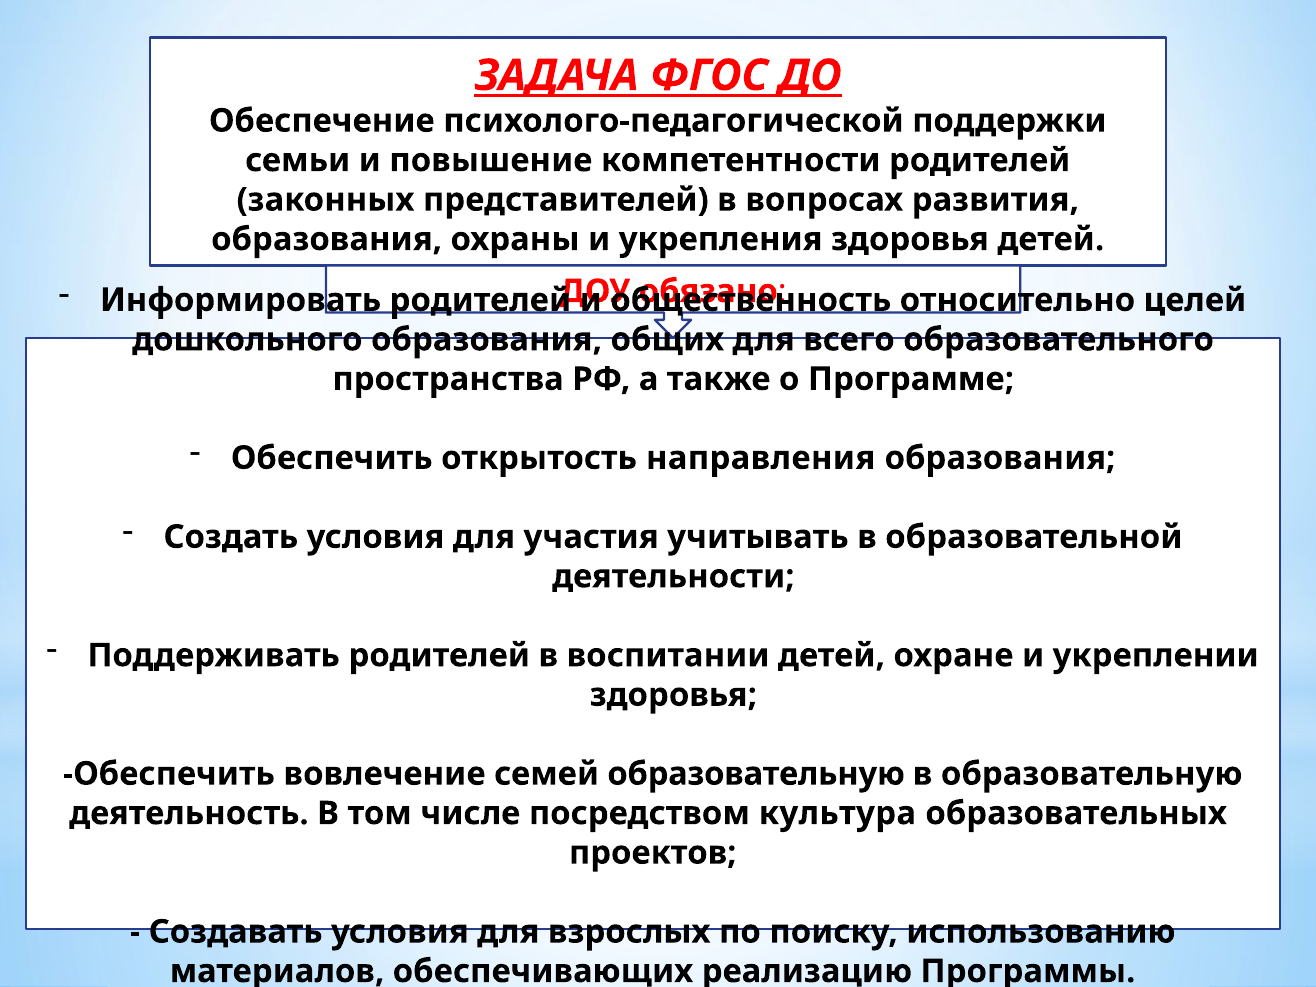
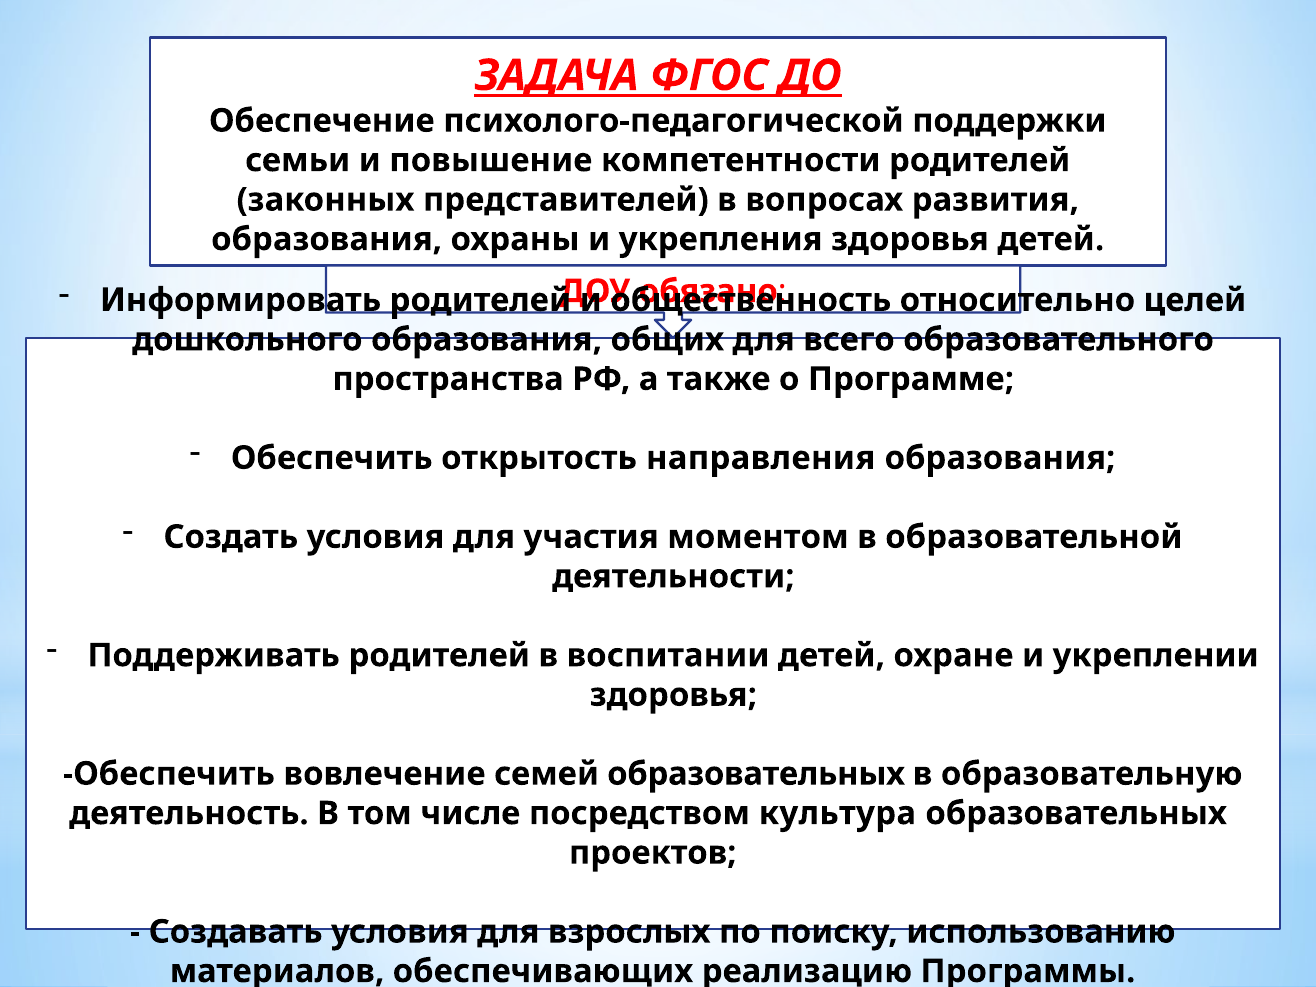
учитывать: учитывать -> моментом (758, 537)
семей образовательную: образовательную -> образовательных (756, 774)
